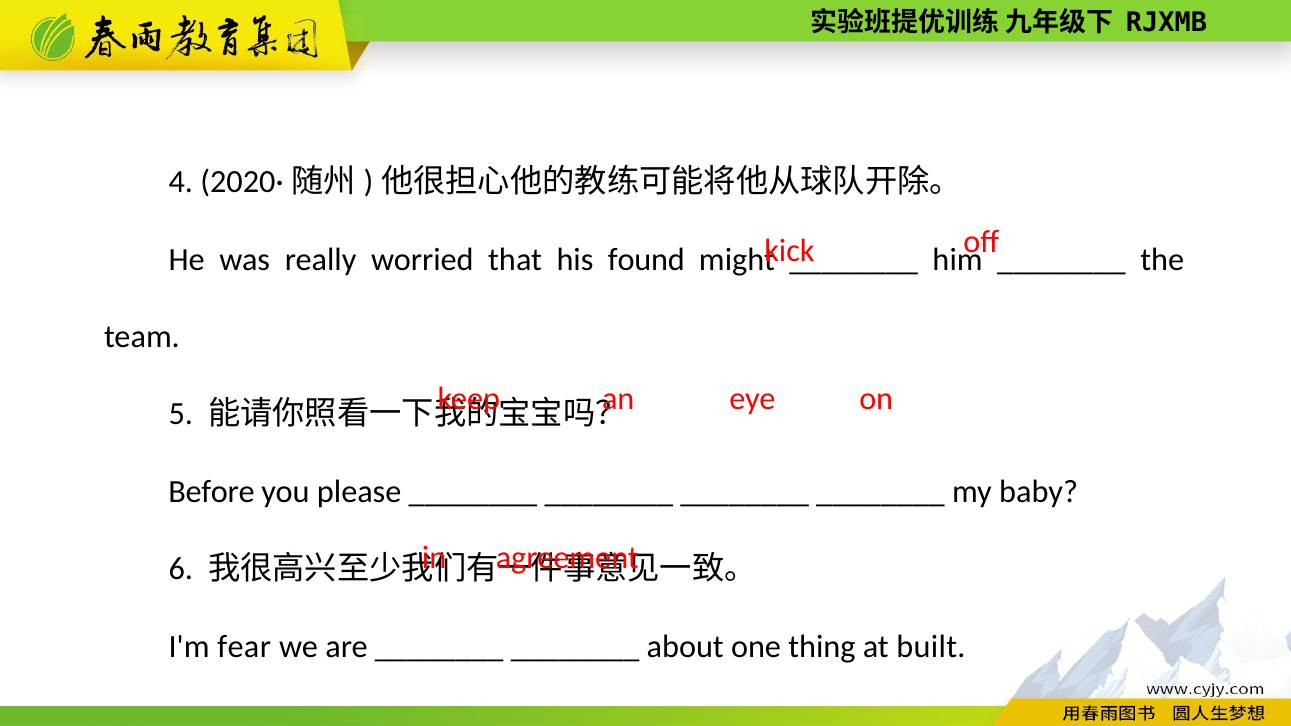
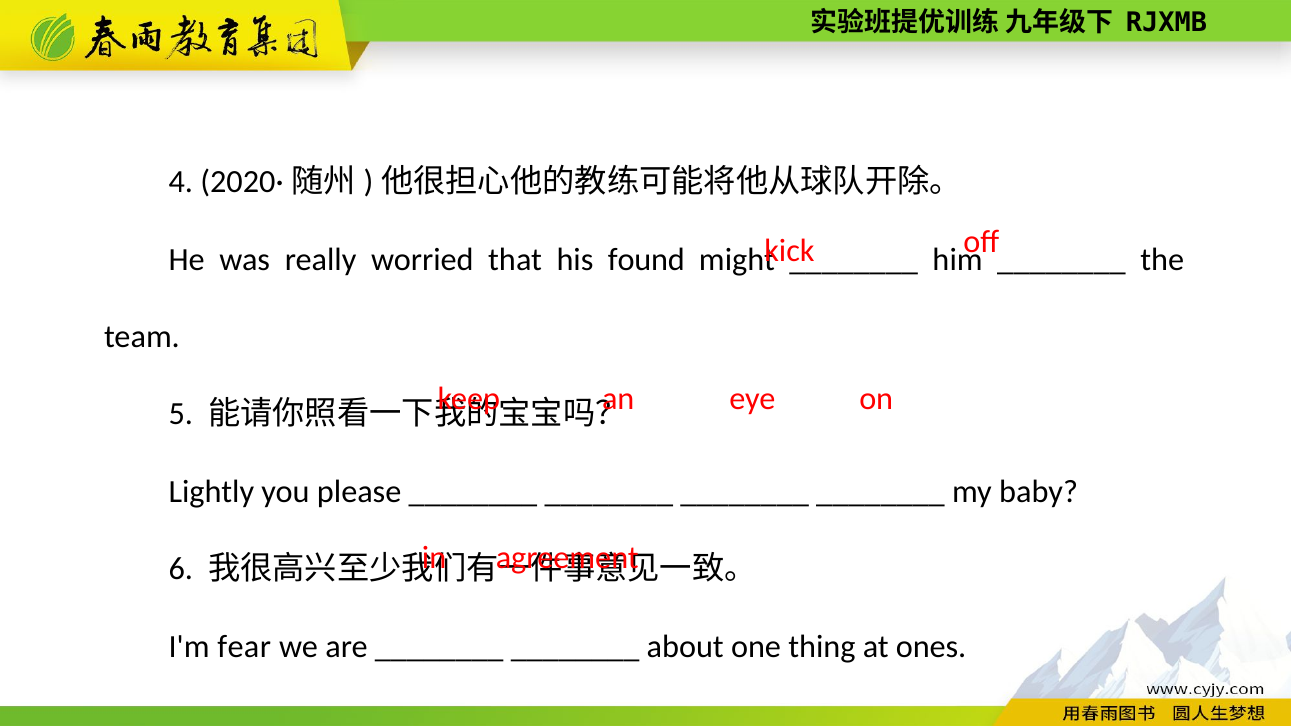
Before: Before -> Lightly (211, 492)
built: built -> ones (931, 647)
